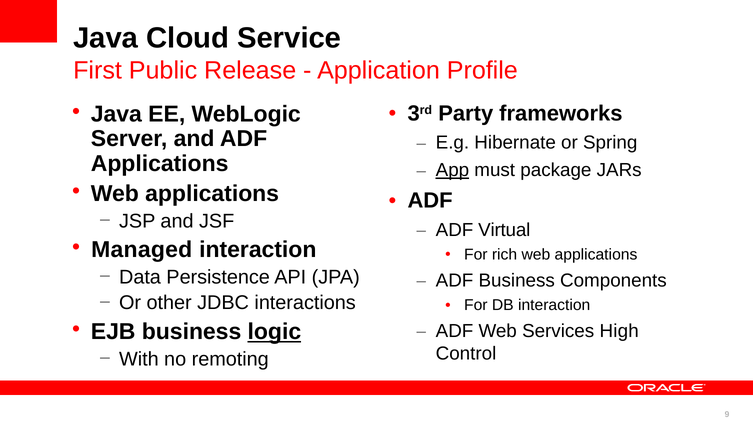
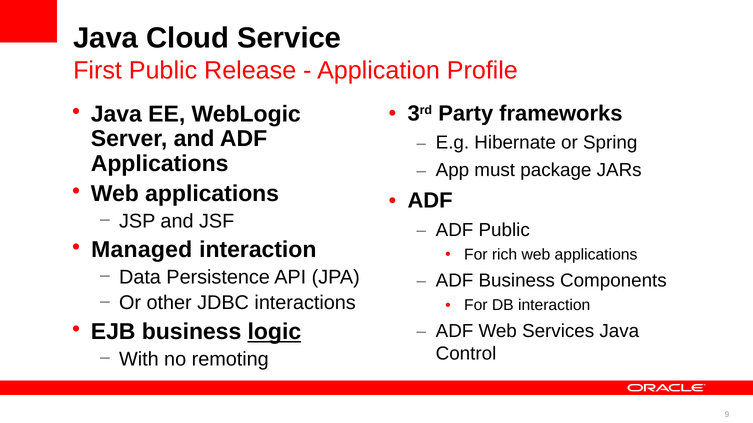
App underline: present -> none (452, 170)
ADF Virtual: Virtual -> Public (504, 230)
Services High: High -> Java (619, 331)
